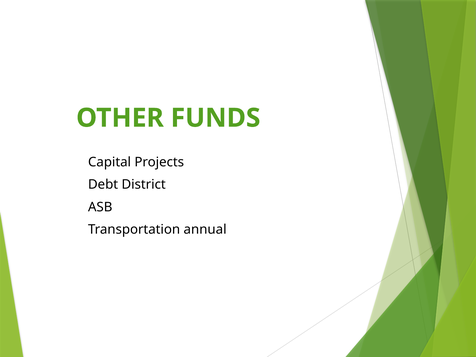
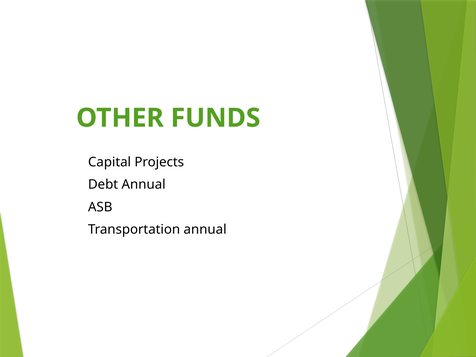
Debt District: District -> Annual (144, 184)
